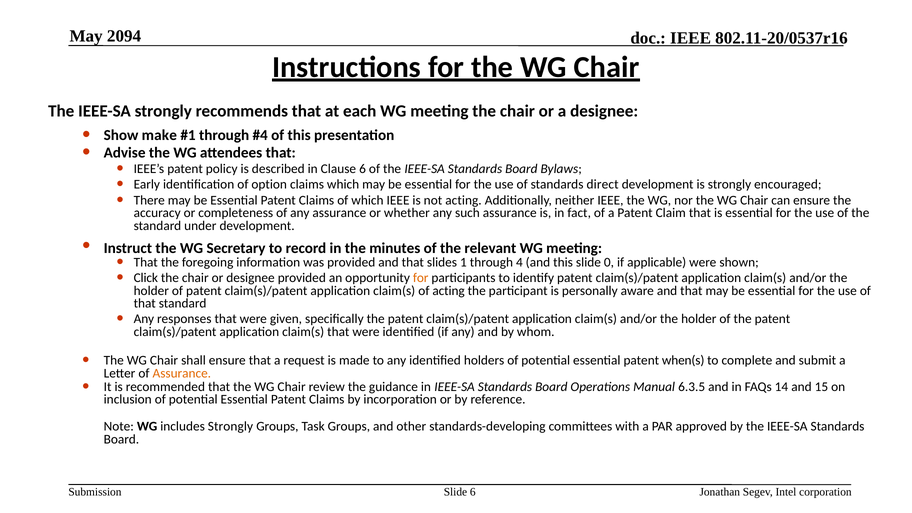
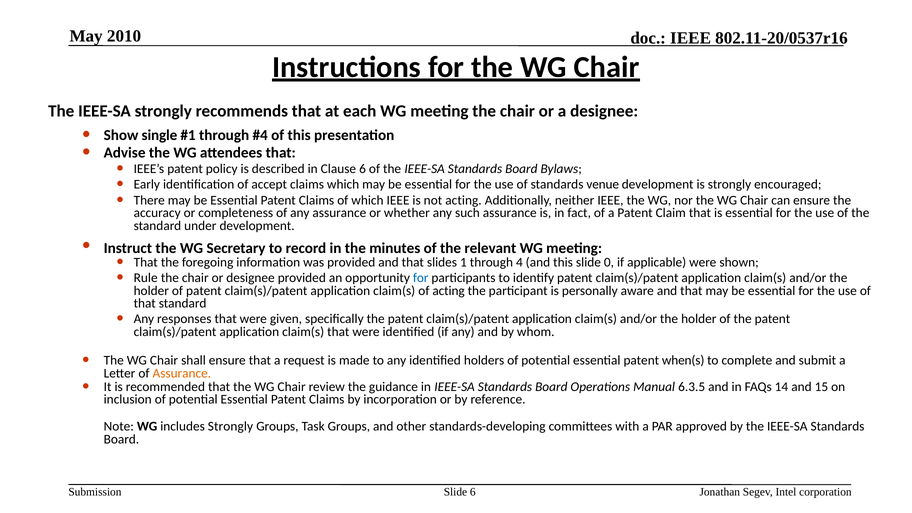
2094: 2094 -> 2010 (124, 36)
make: make -> single (159, 135)
option: option -> accept (269, 185)
direct: direct -> venue (603, 185)
Click: Click -> Rule (146, 278)
for colour: orange -> blue (421, 278)
